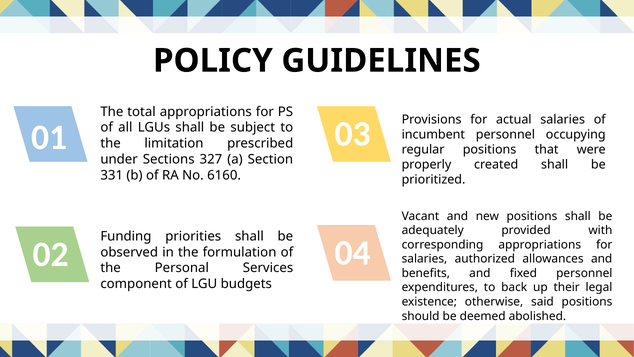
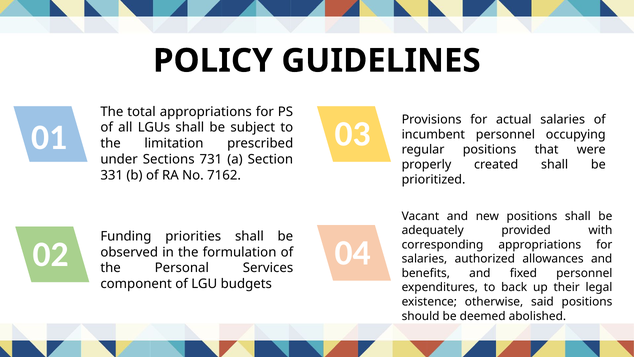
327: 327 -> 731 (211, 159)
6160: 6160 -> 7162 (224, 175)
